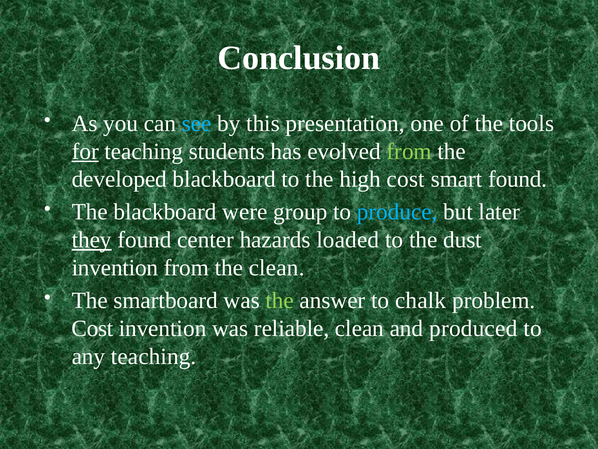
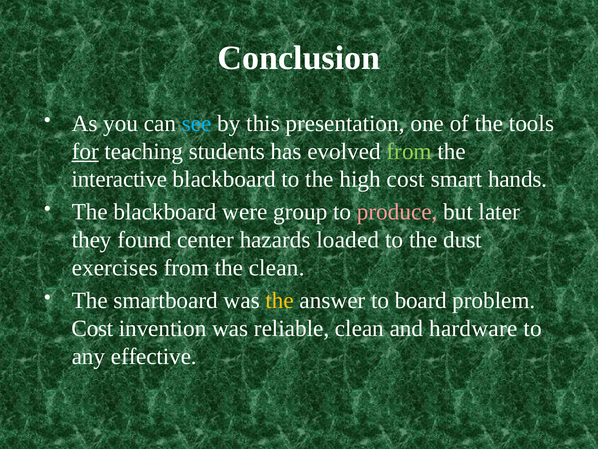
developed: developed -> interactive (119, 179)
smart found: found -> hands (518, 179)
produce colour: light blue -> pink (397, 212)
they underline: present -> none (92, 240)
invention: invention -> exercises (115, 267)
the colour: light green -> yellow (280, 300)
chalk: chalk -> board (421, 300)
produced: produced -> hardware (473, 328)
any teaching: teaching -> effective (154, 356)
